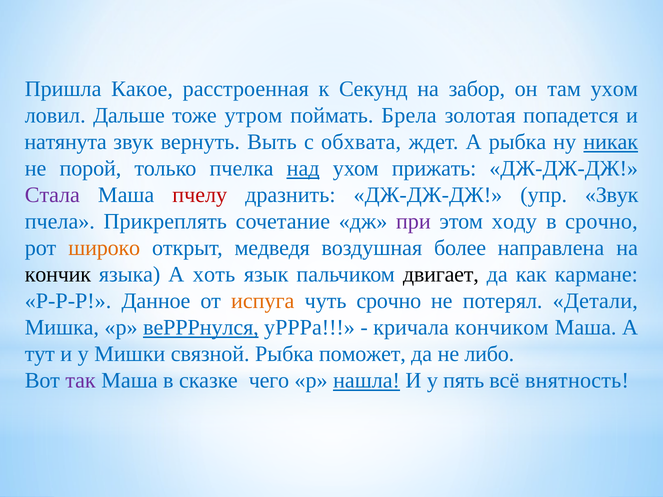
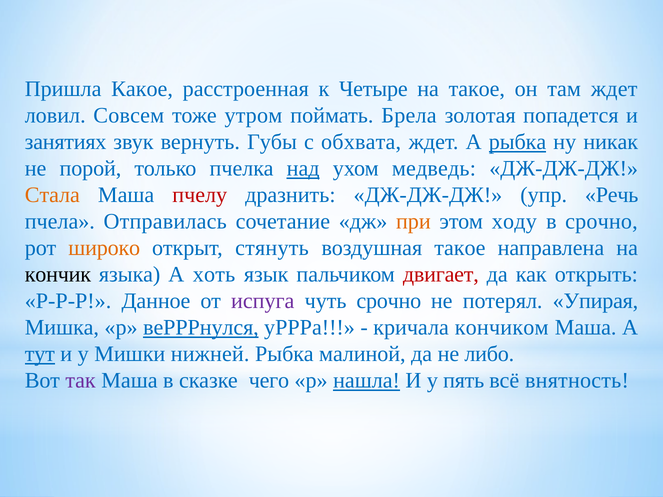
Секунд: Секунд -> Четыре (373, 89)
на забор: забор -> такое (477, 89)
там ухом: ухом -> ждет (614, 89)
Дальше: Дальше -> Совсем (129, 116)
натянута: натянута -> занятиях (66, 142)
Выть: Выть -> Губы (272, 142)
рыбка underline: none -> present (517, 142)
никак underline: present -> none (611, 142)
прижать: прижать -> медведь (434, 169)
Стала colour: purple -> orange (52, 195)
упр Звук: Звук -> Речь (612, 195)
Прикреплять: Прикреплять -> Отправилась (165, 222)
при colour: purple -> orange (413, 222)
медведя: медведя -> стянуть (272, 248)
воздушная более: более -> такое (460, 248)
двигает colour: black -> red (441, 275)
кармане: кармане -> открыть (596, 275)
испуга colour: orange -> purple (263, 301)
Детали: Детали -> Упирая (595, 301)
тут underline: none -> present (40, 354)
связной: связной -> нижней (210, 354)
поможет: поможет -> малиной (362, 354)
